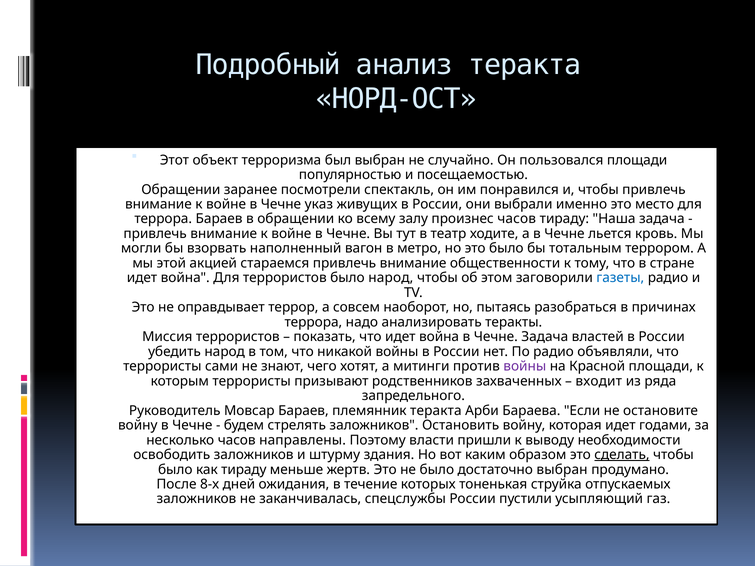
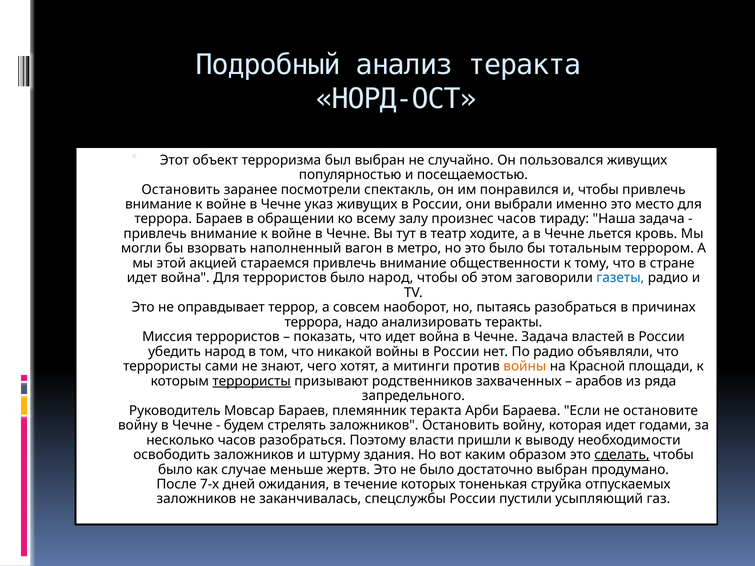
пользовался площади: площади -> живущих (637, 160)
Обращении: Обращении -> Остановить (181, 190)
войны colour: purple -> orange (525, 367)
террористы underline: none -> present (252, 381)
входит: входит -> арабов (599, 381)
часов направлены: направлены -> разобраться (303, 440)
как тираду: тираду -> случае (244, 470)
8-х: 8-х -> 7-х (210, 484)
